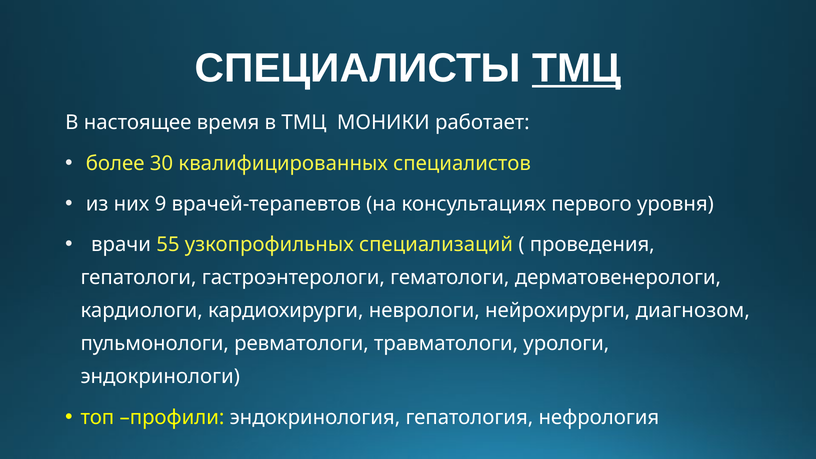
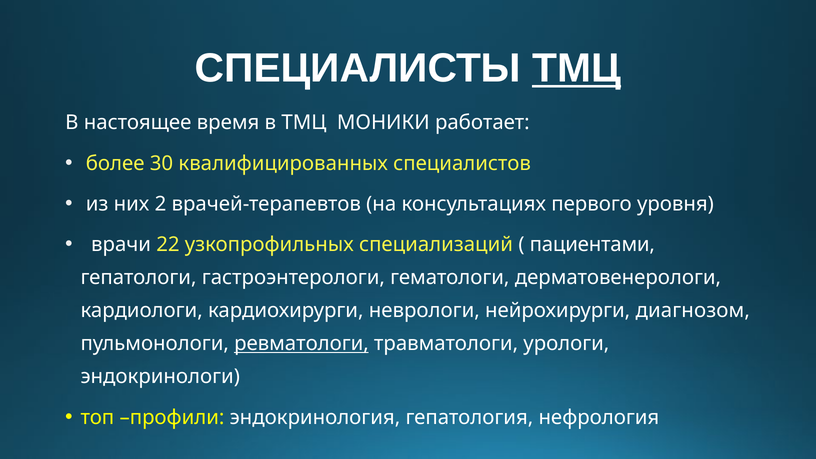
9: 9 -> 2 (160, 204)
55: 55 -> 22 (168, 245)
проведения: проведения -> пациентами (592, 245)
ревматологи underline: none -> present (301, 344)
